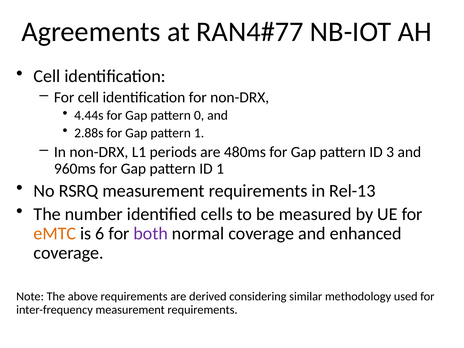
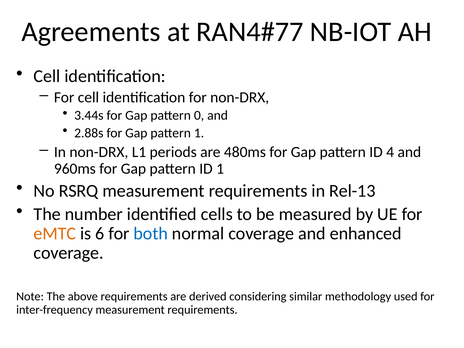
4.44s: 4.44s -> 3.44s (89, 115)
3: 3 -> 4 (390, 152)
both colour: purple -> blue (151, 234)
